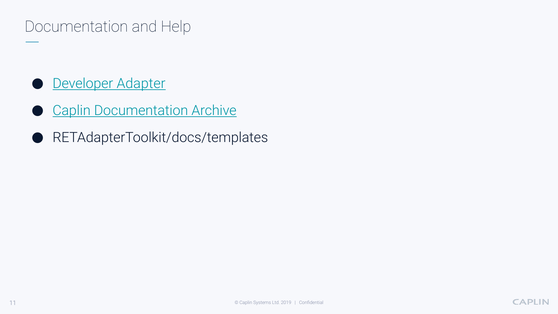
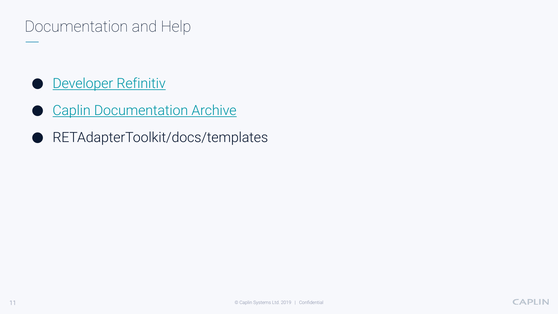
Adapter: Adapter -> Refinitiv (141, 84)
